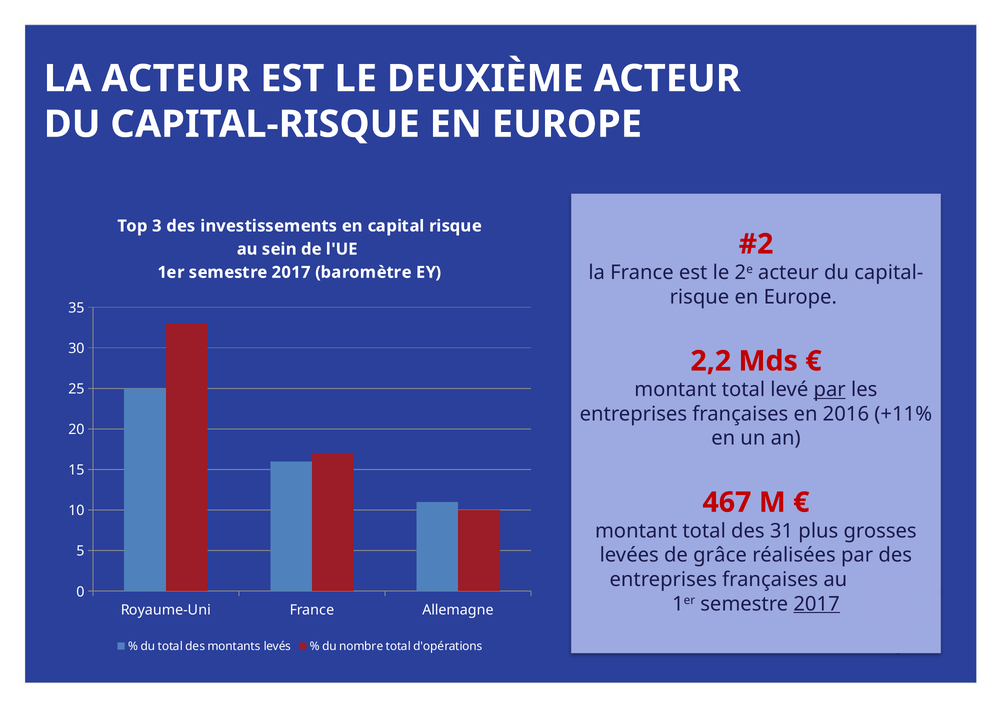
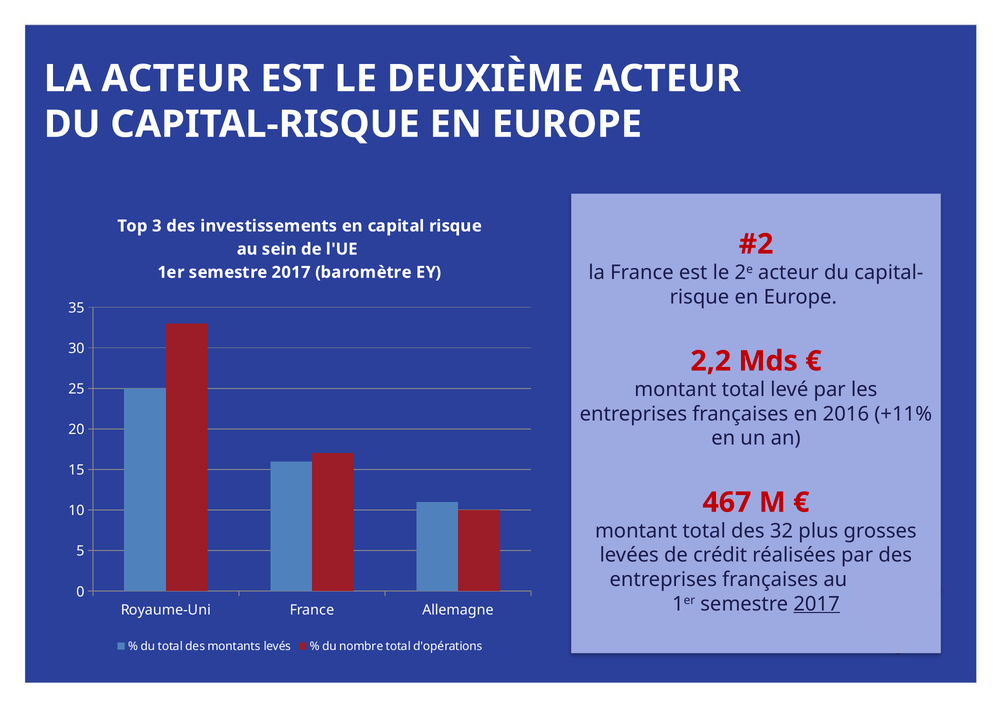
par underline: present -> none (830, 390)
31: 31 -> 32 (782, 531)
grâce: grâce -> crédit (720, 556)
